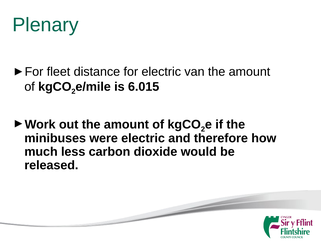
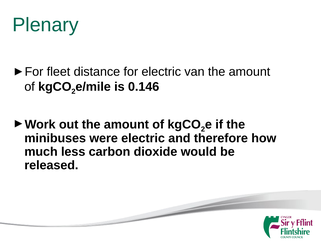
6.015: 6.015 -> 0.146 (144, 87)
